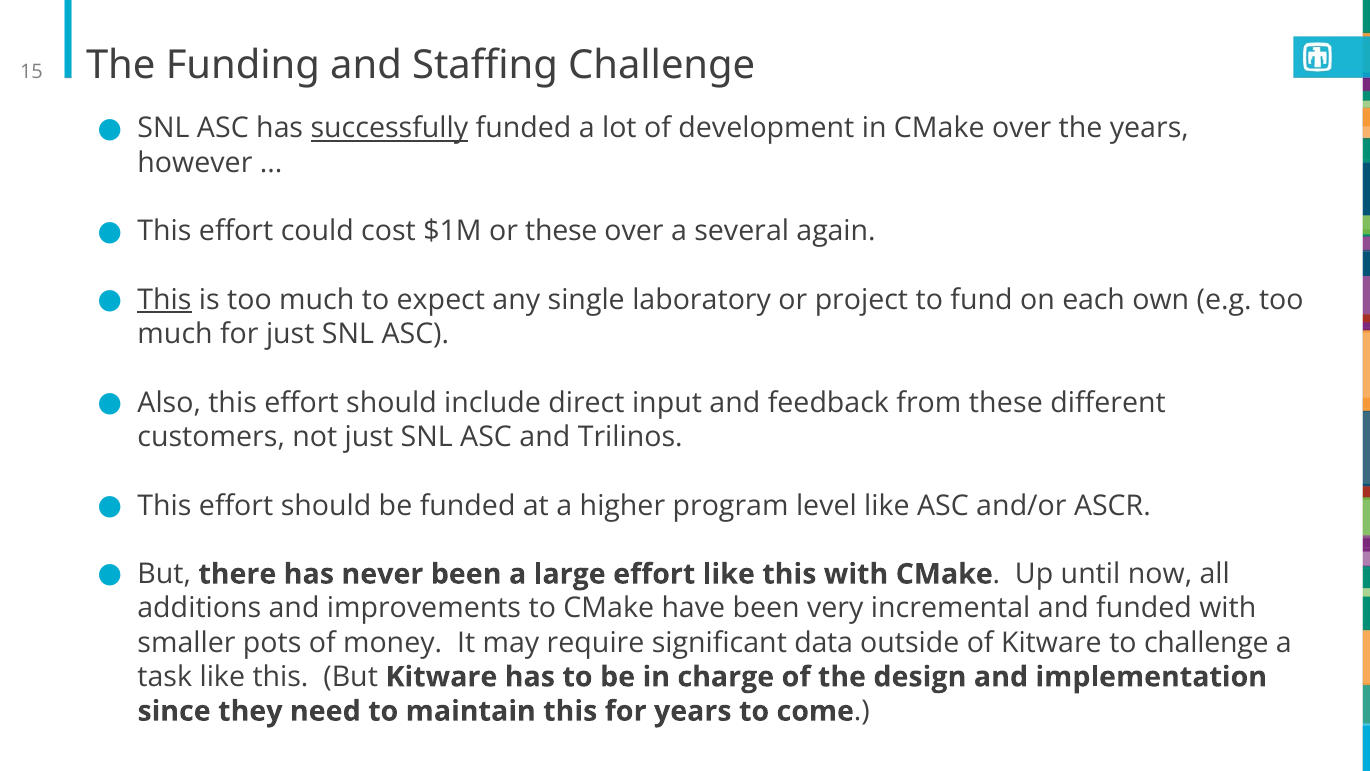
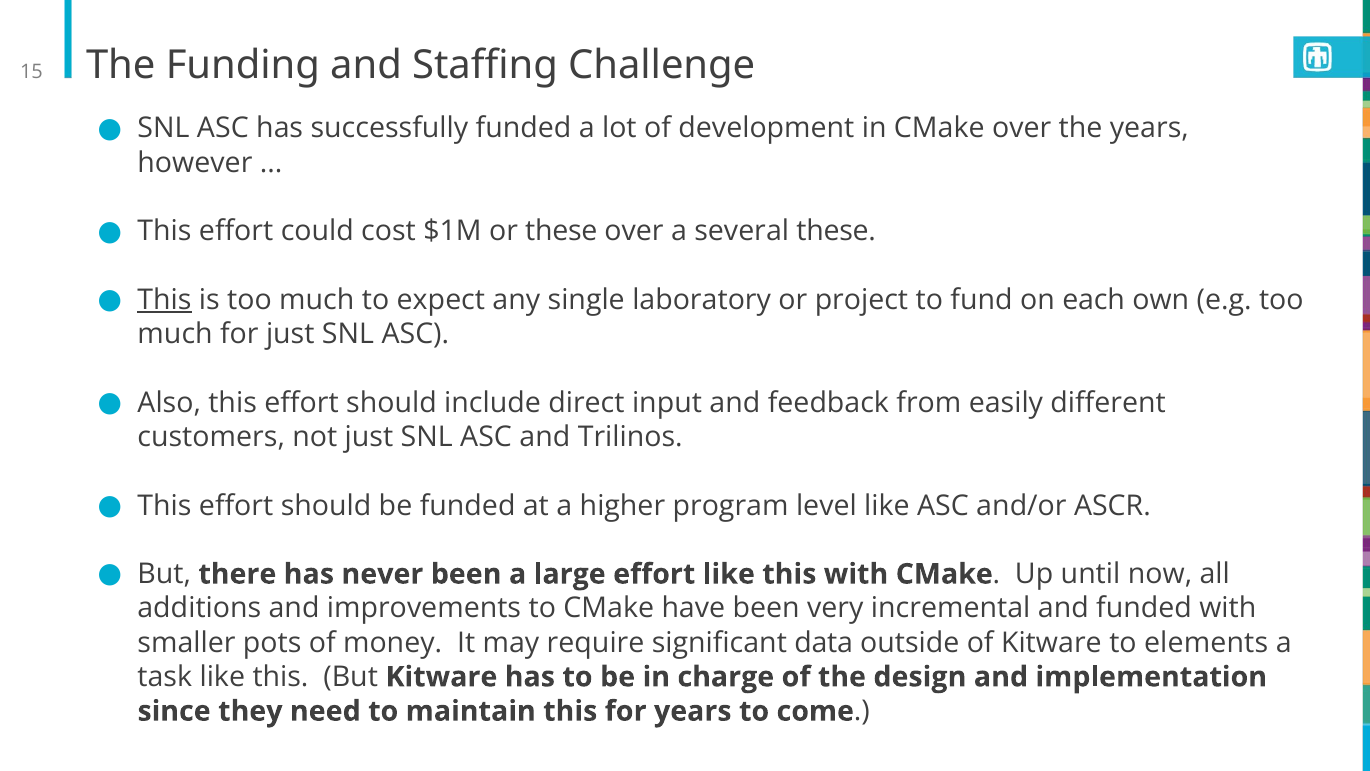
successfully underline: present -> none (389, 128)
several again: again -> these (836, 231)
from these: these -> easily (1006, 403)
to challenge: challenge -> elements (1206, 642)
